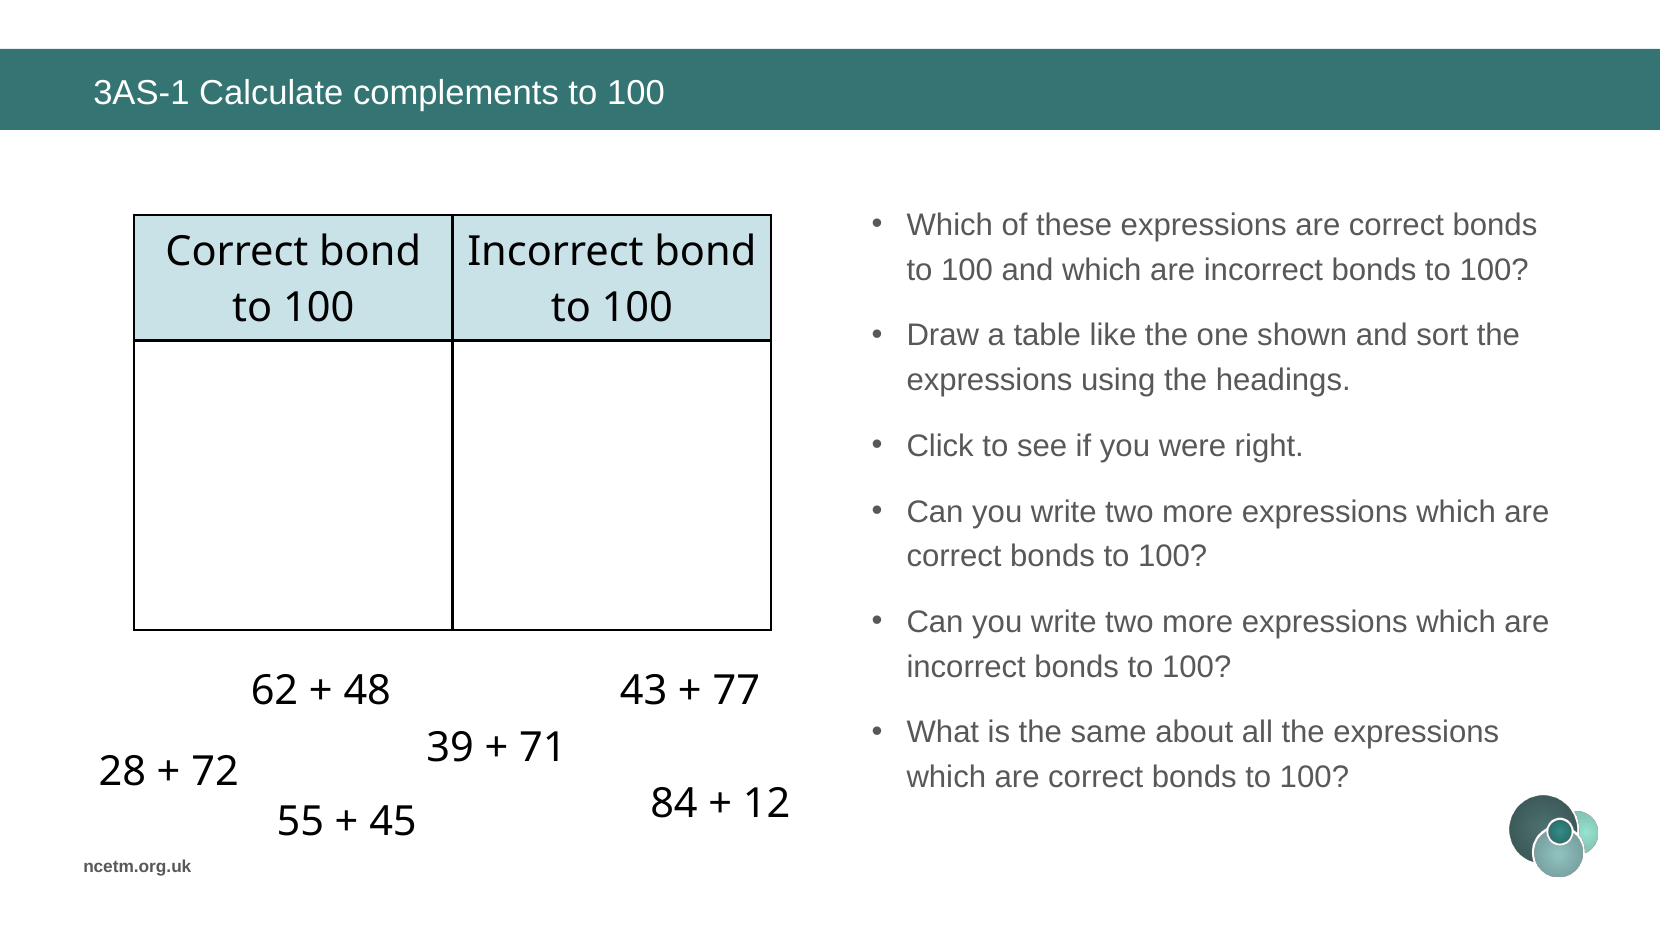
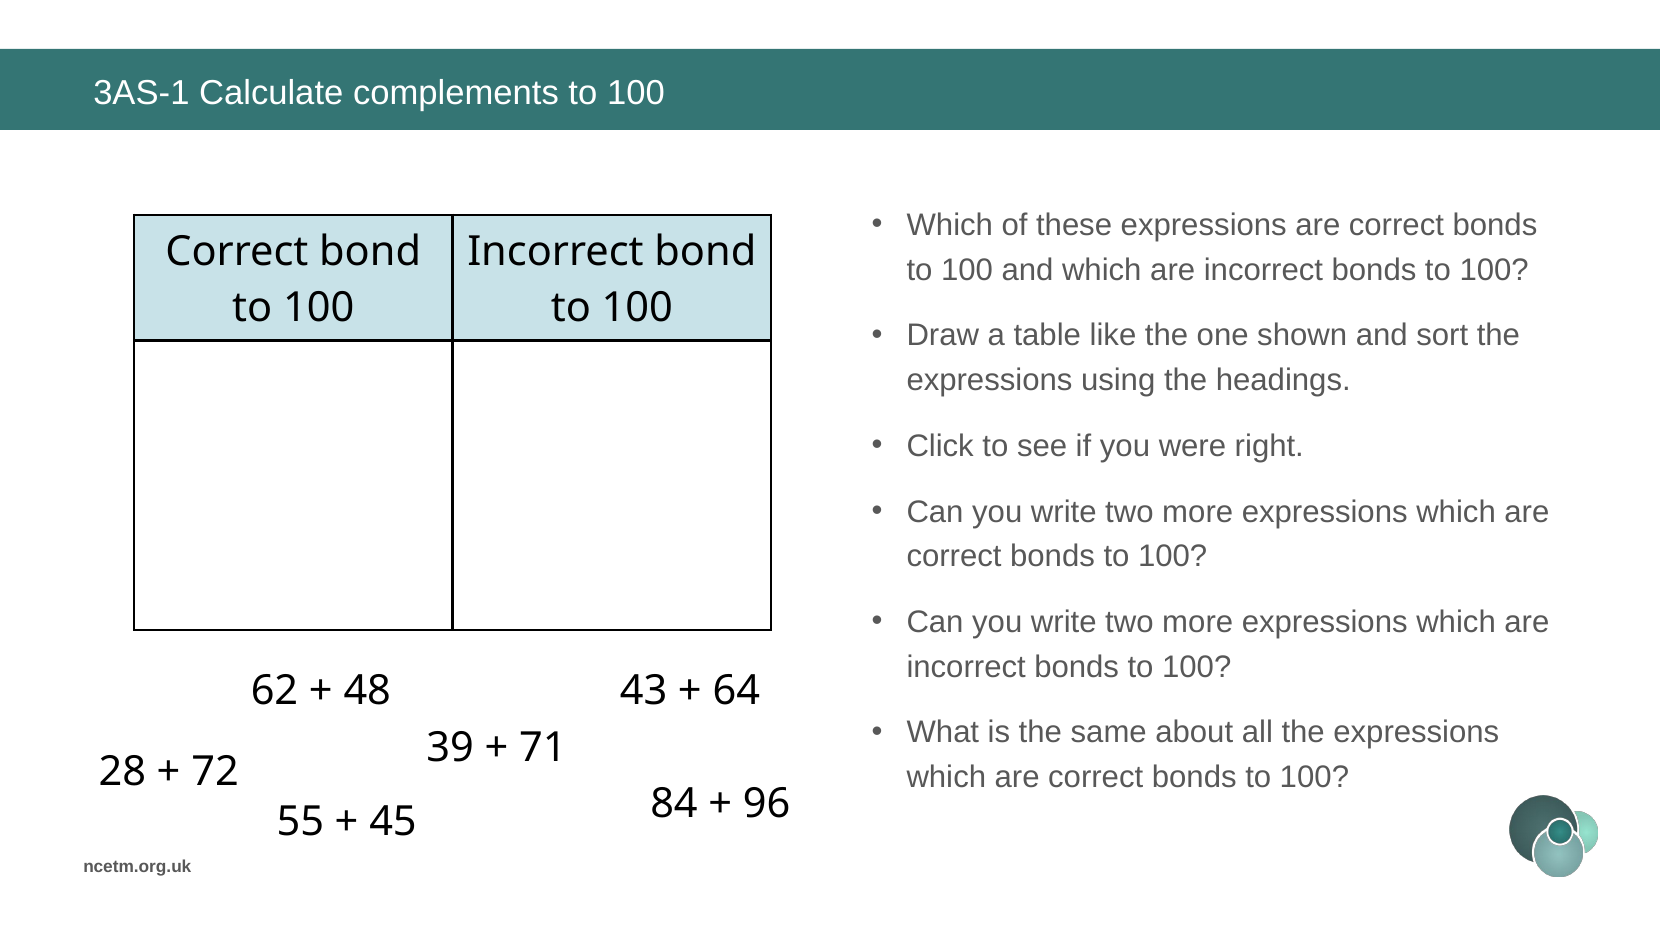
77: 77 -> 64 (736, 690)
12: 12 -> 96 (767, 803)
